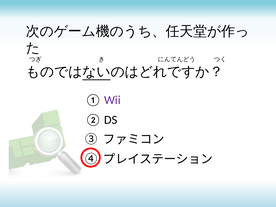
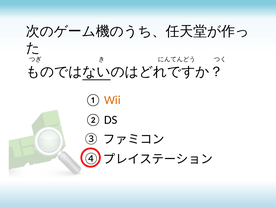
Wii colour: purple -> orange (112, 100)
